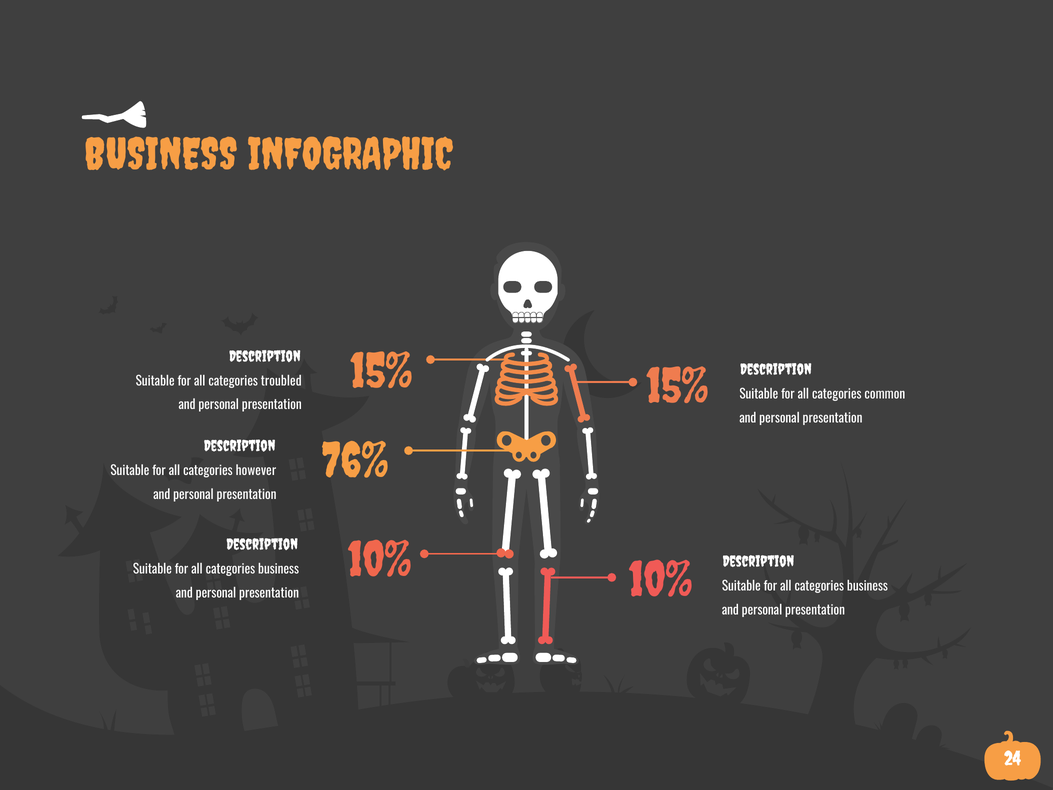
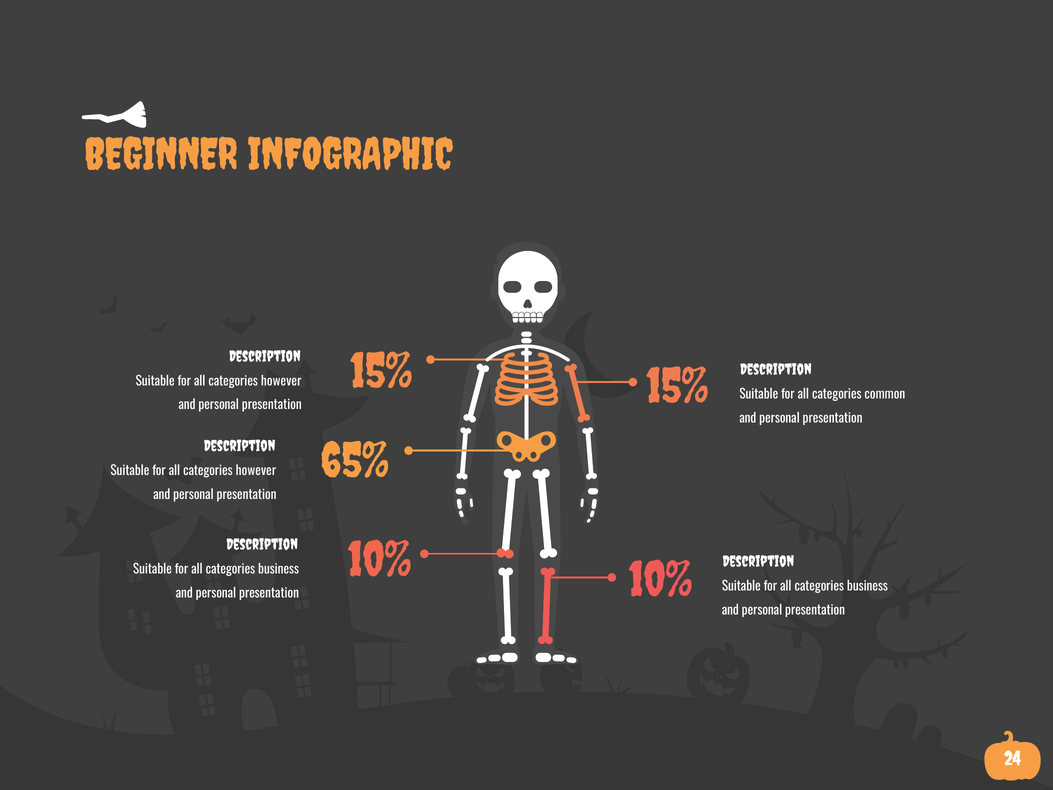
BUSINESS: BUSINESS -> BEGINNER (161, 155)
troubled: troubled -> however (281, 381)
76%: 76% -> 65% (355, 461)
